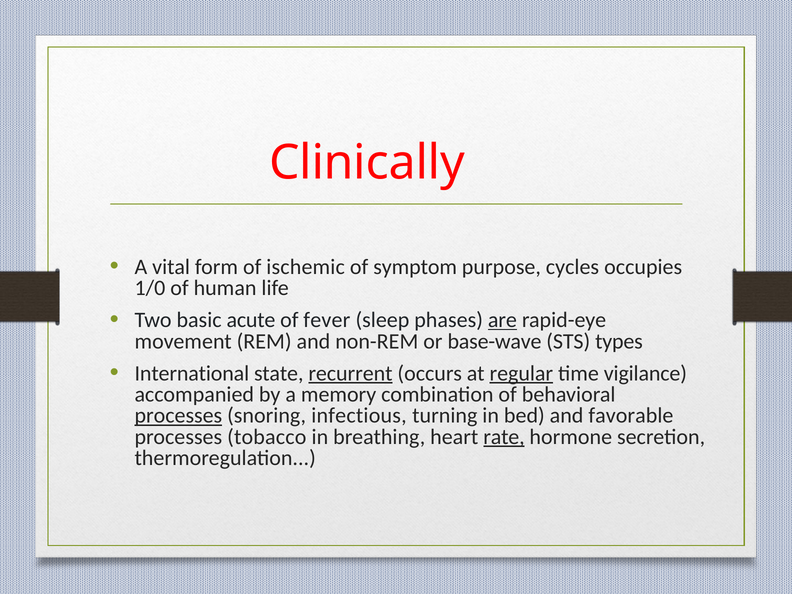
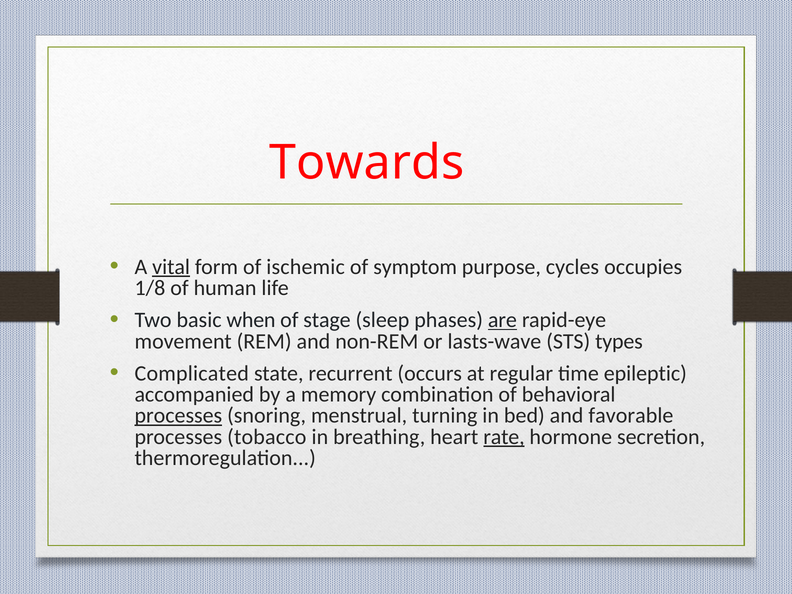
Clinically: Clinically -> Towards (367, 163)
vital underline: none -> present (171, 267)
1/0: 1/0 -> 1/8 (150, 288)
acute: acute -> when (251, 320)
fever: fever -> stage (327, 320)
base-wave: base-wave -> lasts-wave (494, 341)
International: International -> Complicated (192, 373)
recurrent underline: present -> none (350, 373)
regular underline: present -> none (521, 373)
vigilance: vigilance -> epileptic (645, 373)
infectious: infectious -> menstrual (359, 416)
